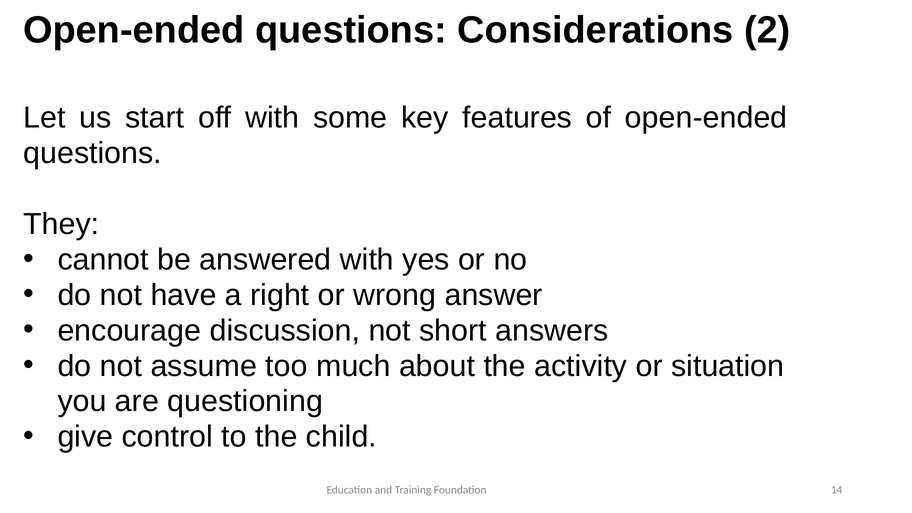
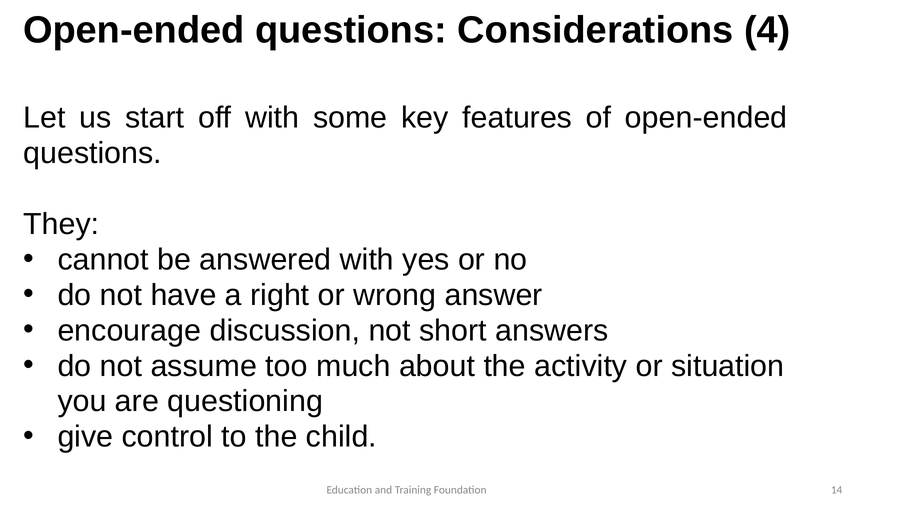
2: 2 -> 4 (767, 30)
